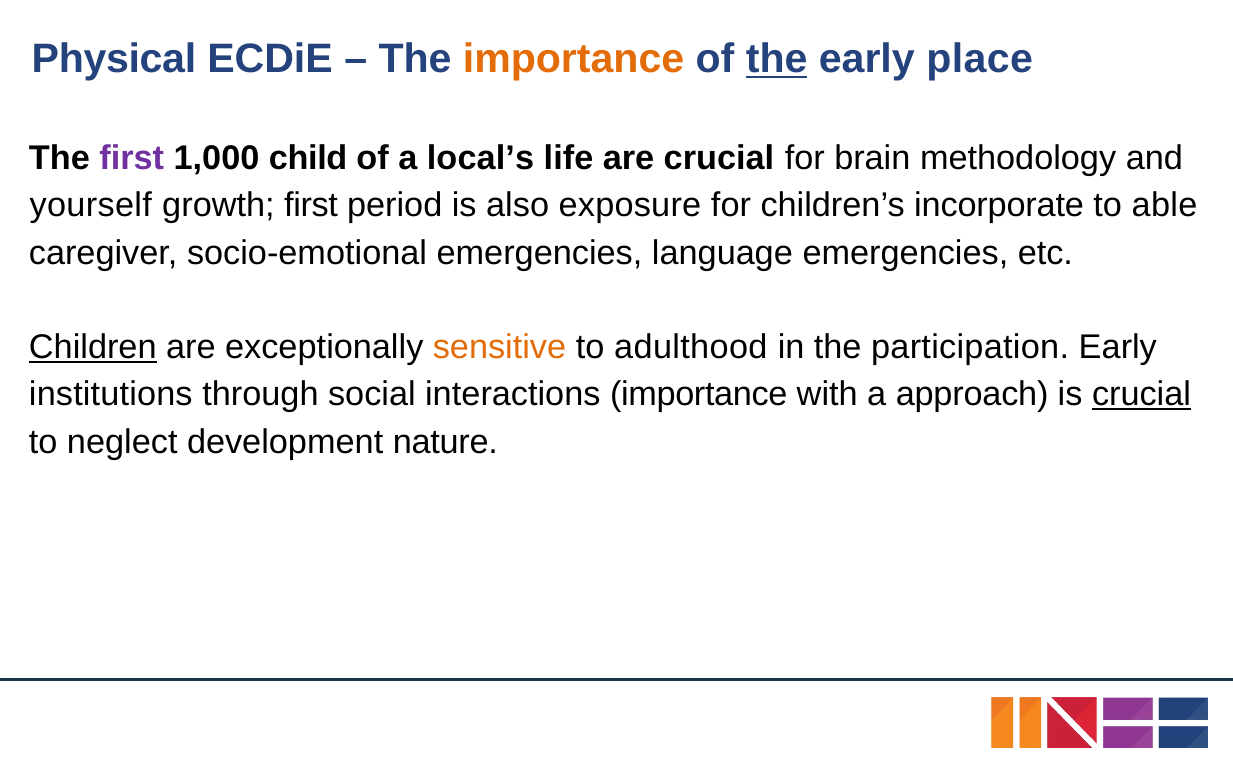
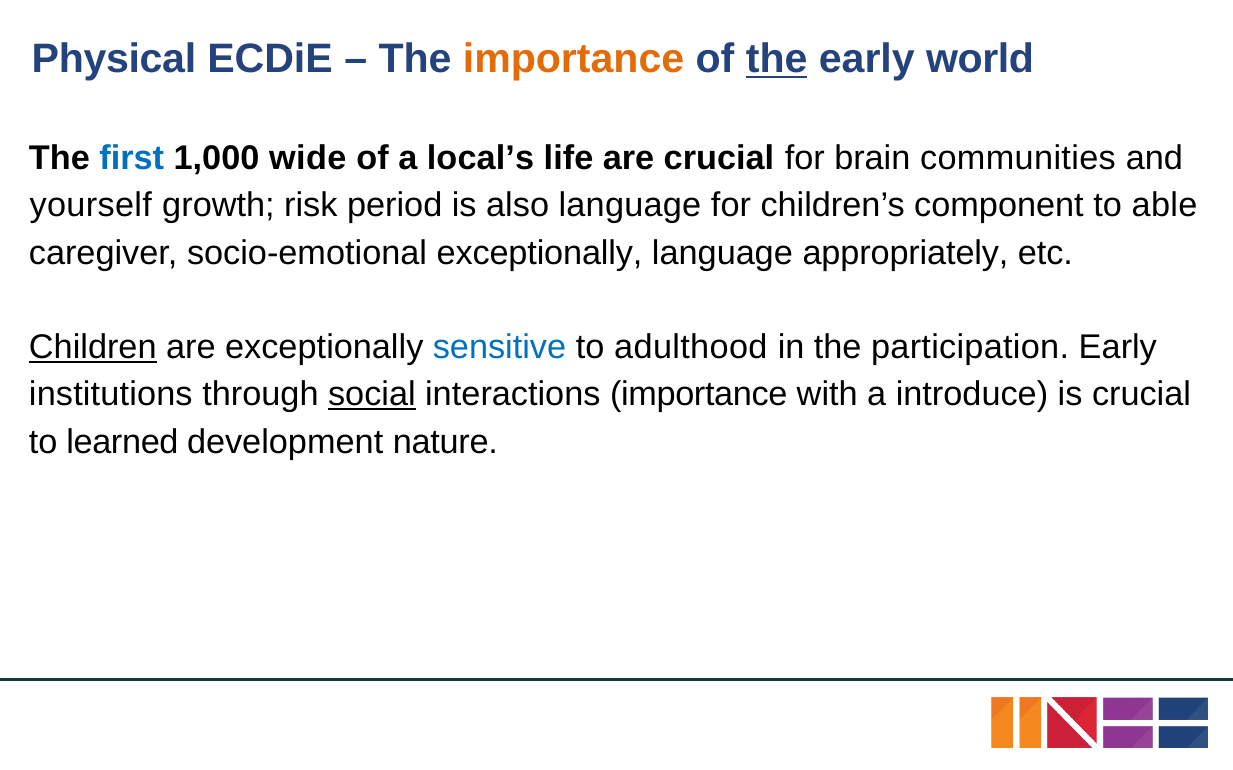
place: place -> world (980, 59)
first colour: purple -> blue (132, 158)
child: child -> wide (308, 158)
methodology: methodology -> communities (1018, 158)
growth first: first -> risk (311, 206)
also exposure: exposure -> language (630, 206)
incorporate: incorporate -> component (999, 206)
socio-emotional emergencies: emergencies -> exceptionally (540, 253)
language emergencies: emergencies -> appropriately (905, 253)
sensitive colour: orange -> blue (499, 348)
social underline: none -> present (372, 395)
approach: approach -> introduce (972, 395)
crucial underline: present -> none (1141, 395)
neglect: neglect -> learned (122, 442)
